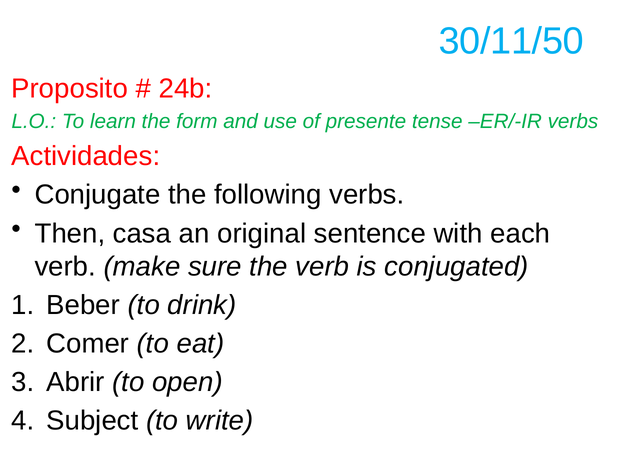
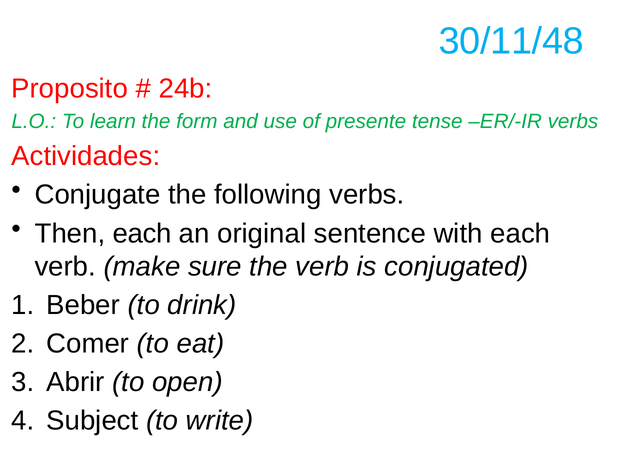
30/11/50: 30/11/50 -> 30/11/48 (511, 41)
Then casa: casa -> each (142, 234)
